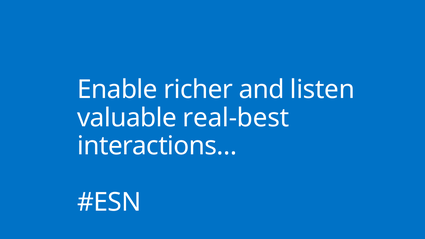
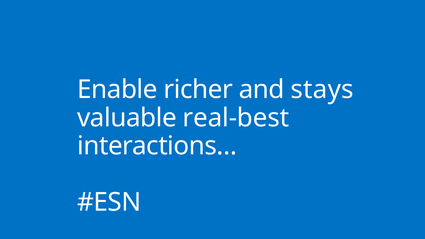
listen: listen -> stays (322, 90)
